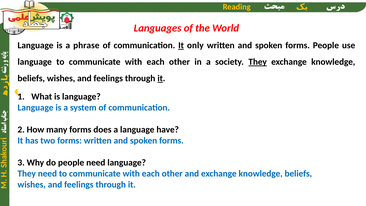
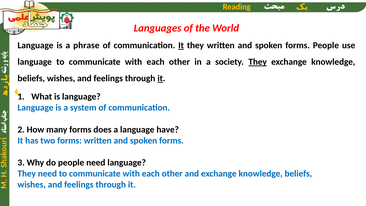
It only: only -> they (195, 45)
